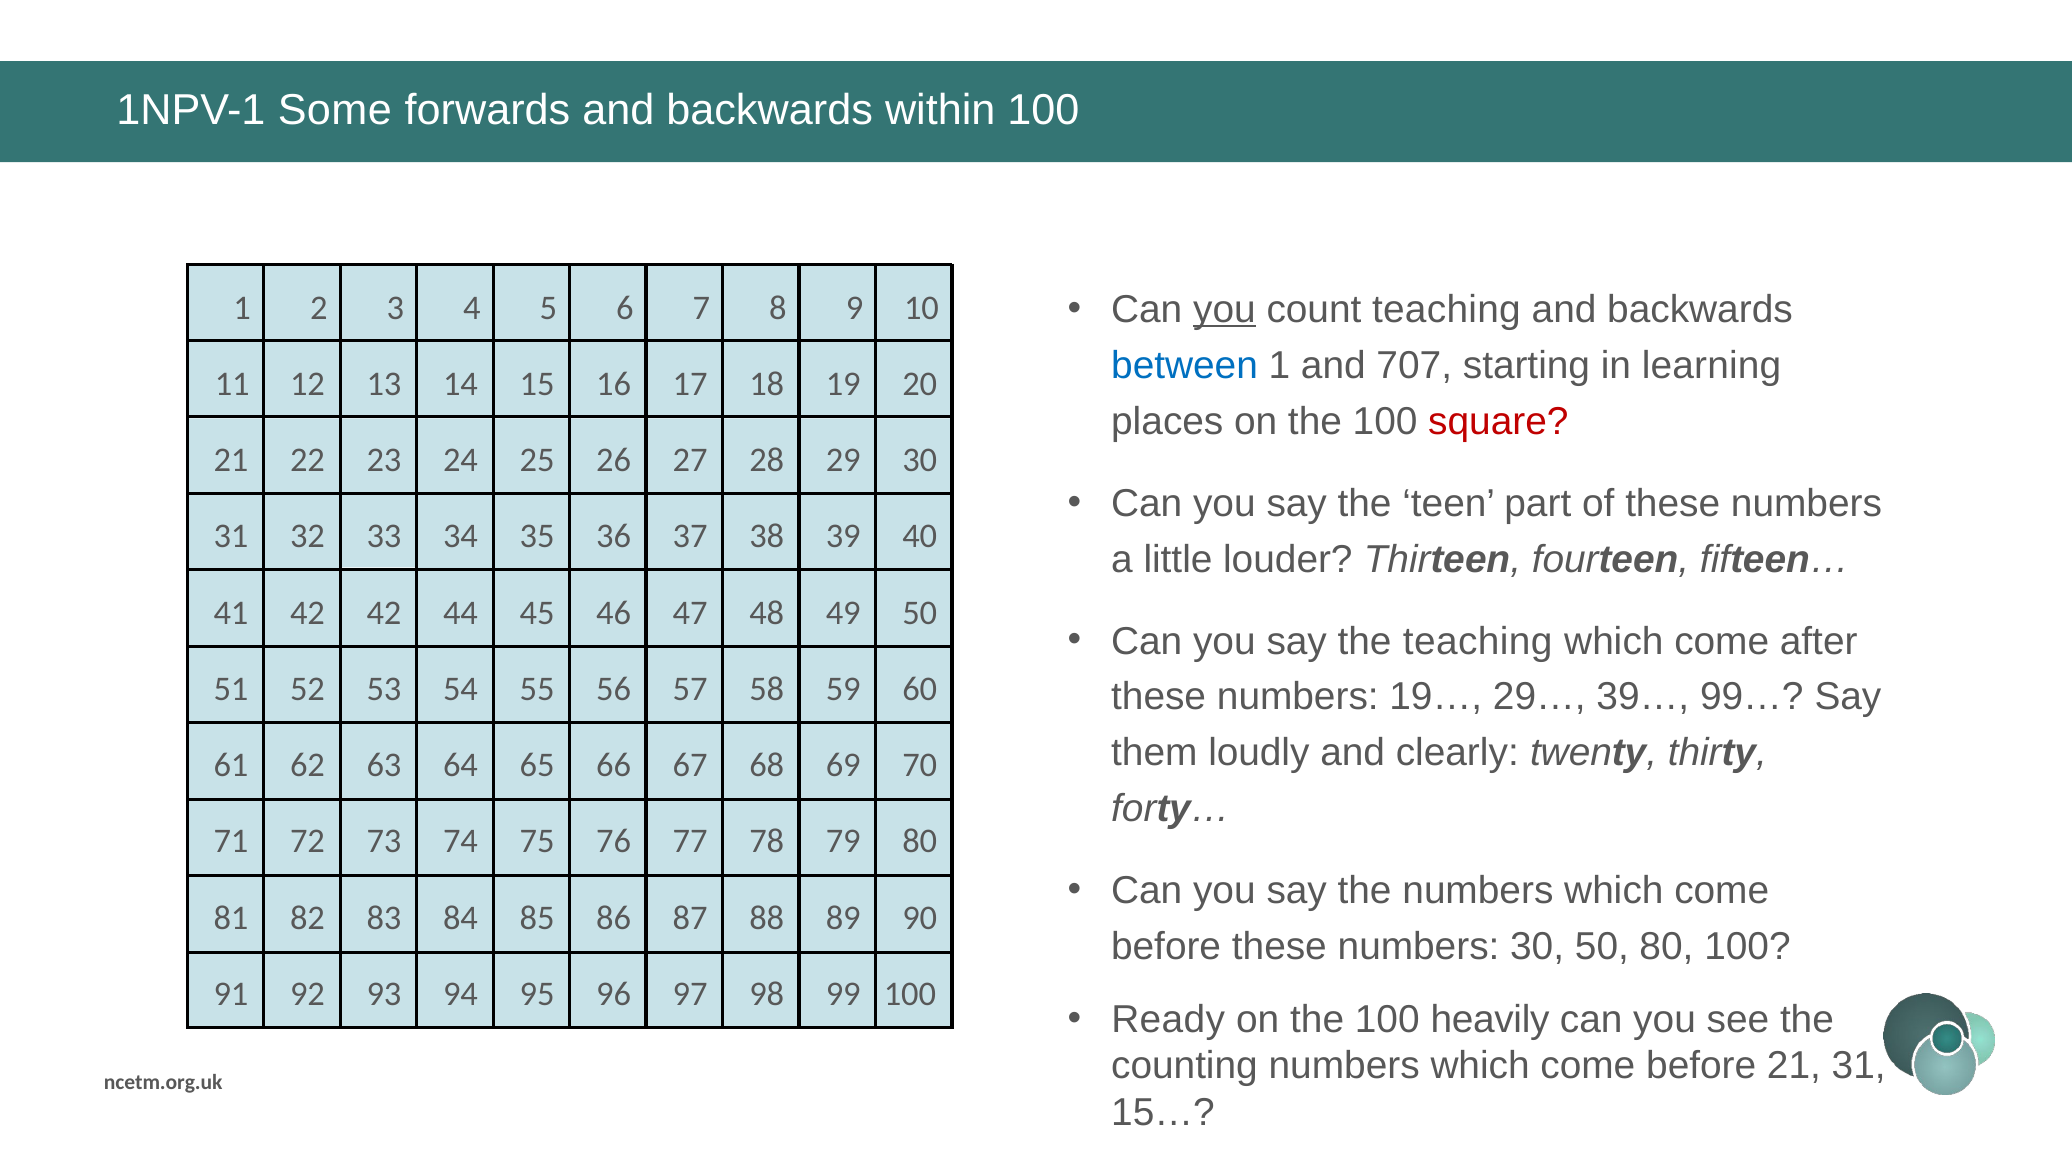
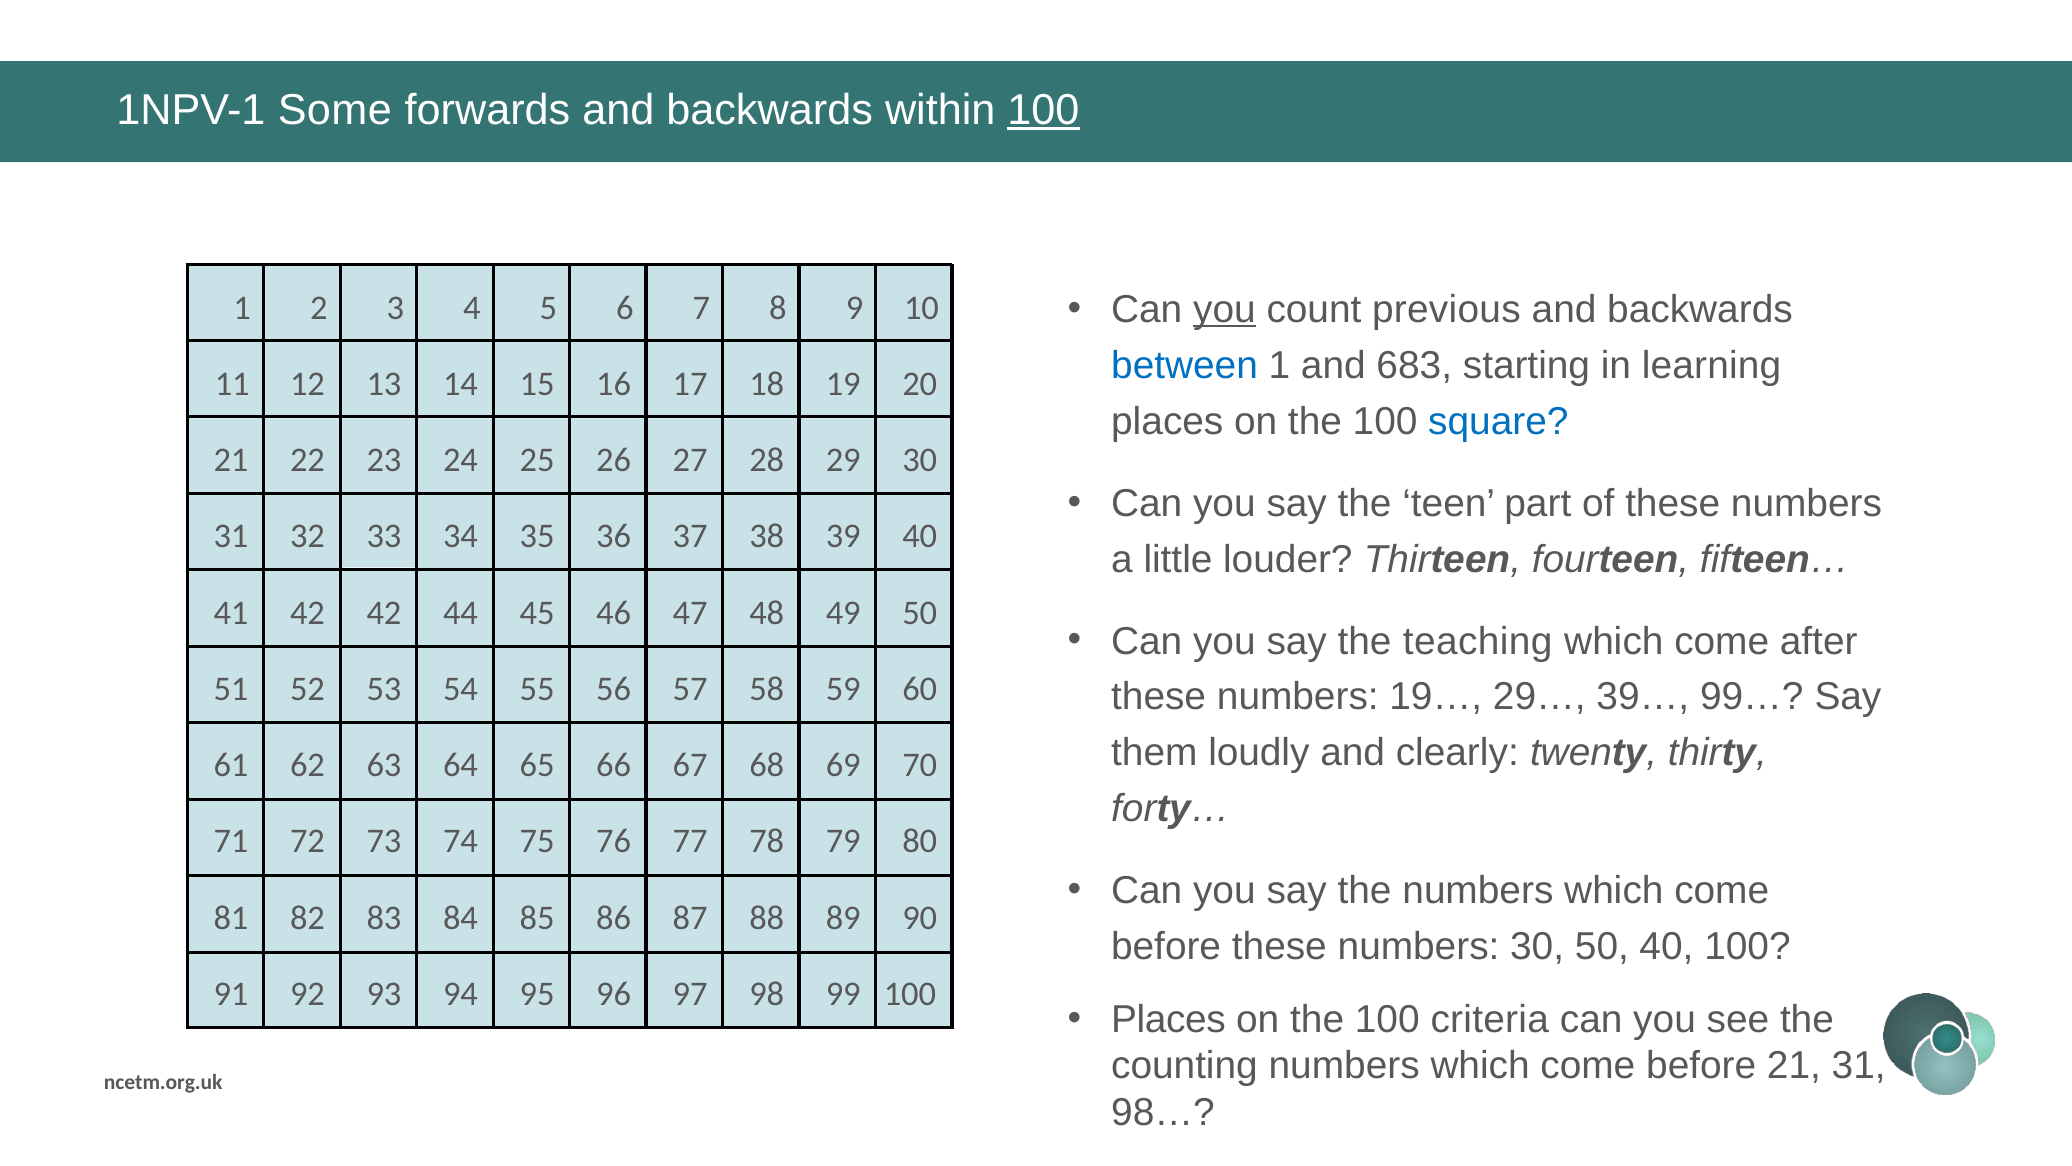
100 underline: none -> present (1043, 110)
count teaching: teaching -> previous (1446, 309)
707: 707 -> 683 (1414, 365)
square colour: red -> blue (1498, 421)
50 80: 80 -> 40 (1666, 946)
Ready: Ready -> Places (1169, 1019)
heavily: heavily -> criteria (1490, 1019)
15…: 15… -> 98… (1163, 1112)
